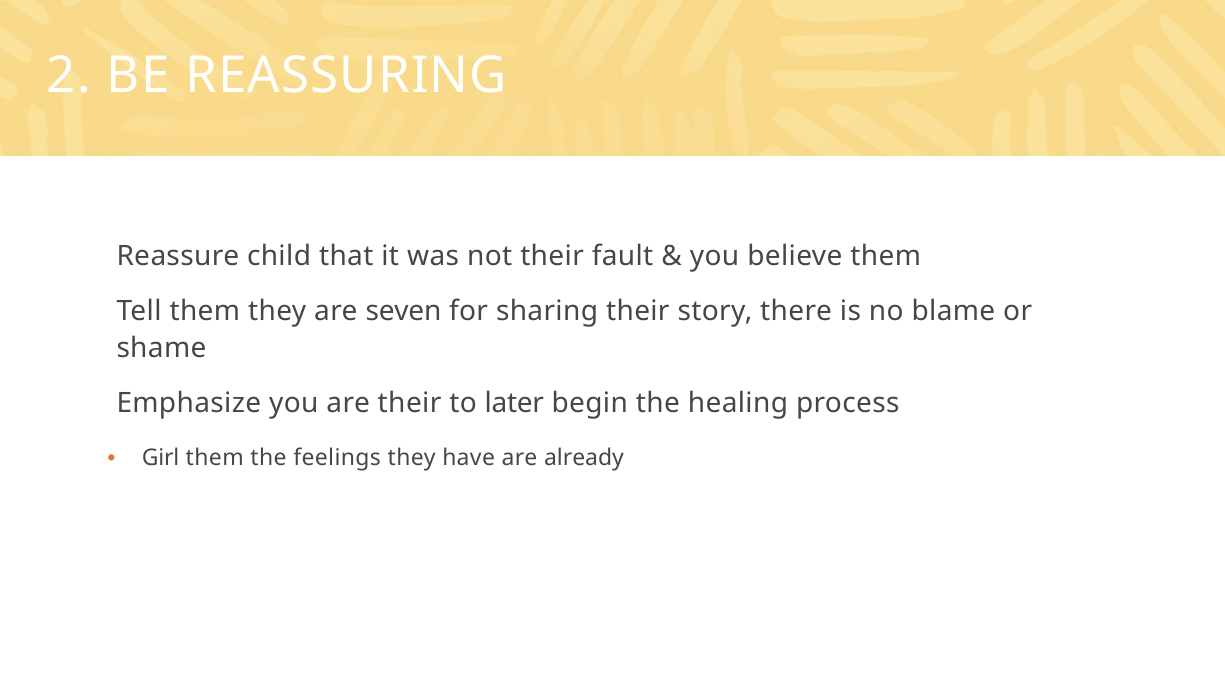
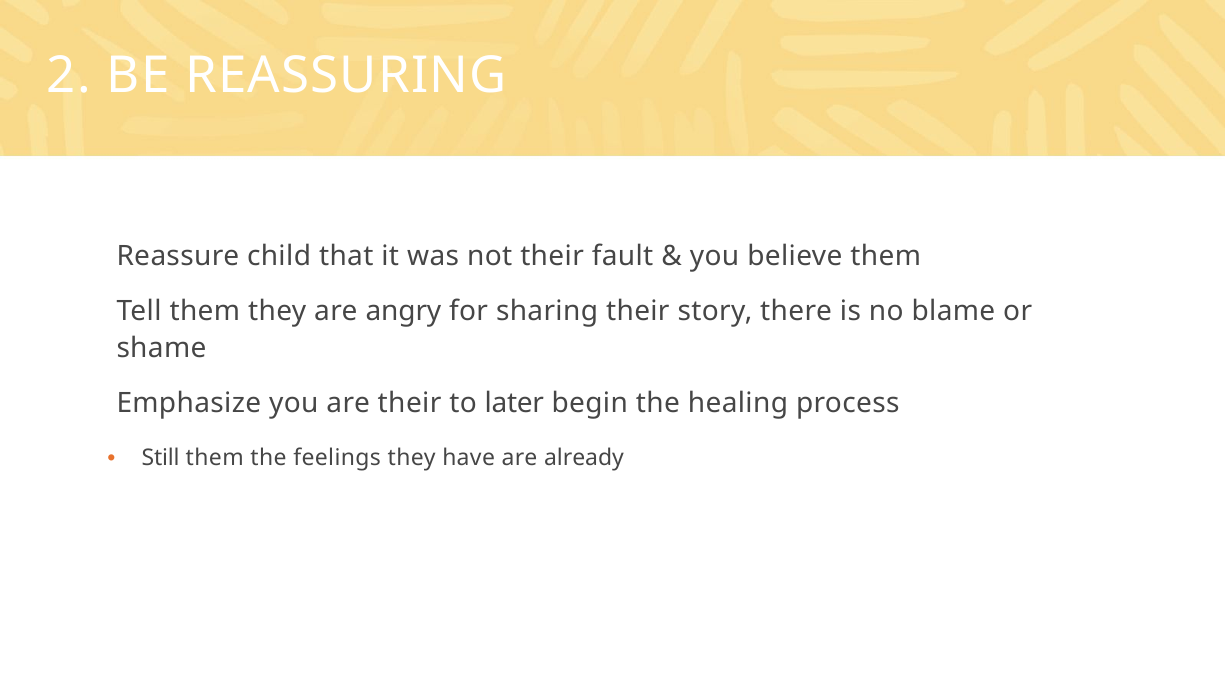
seven: seven -> angry (403, 311)
Girl: Girl -> Still (161, 458)
